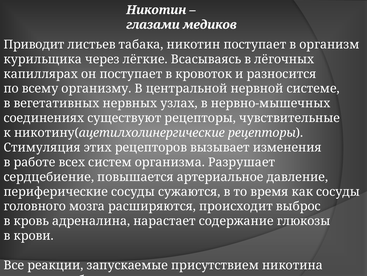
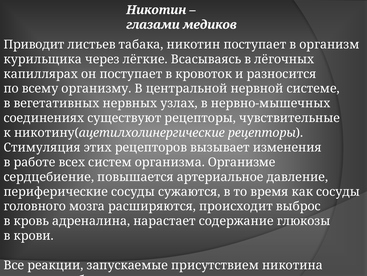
Разрушает: Разрушает -> Организме (242, 162)
